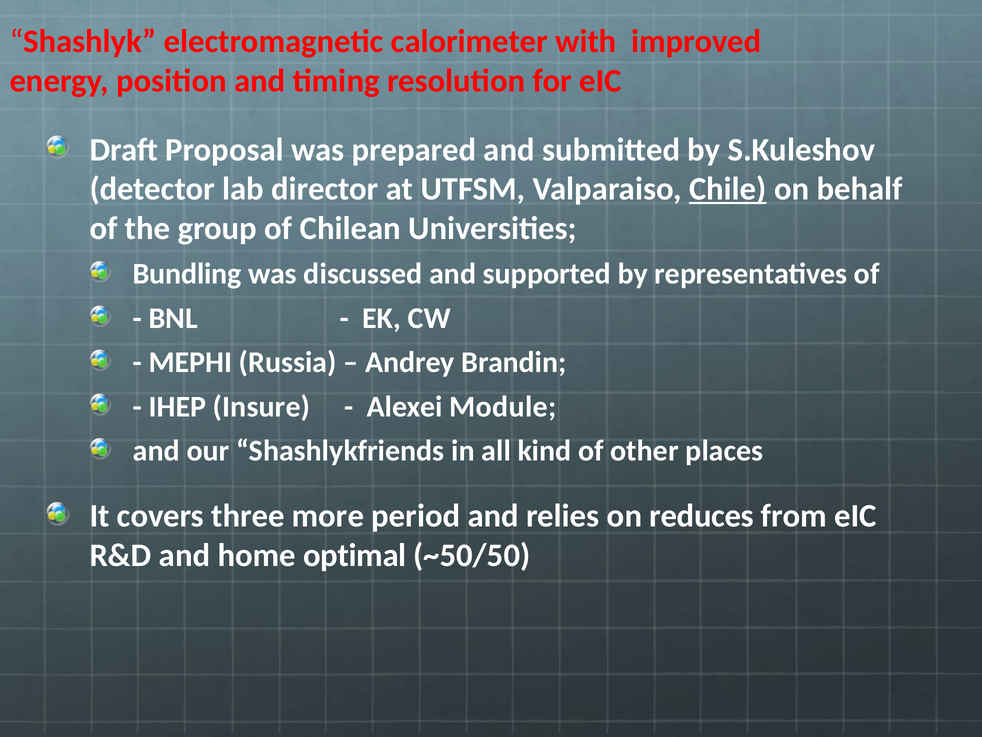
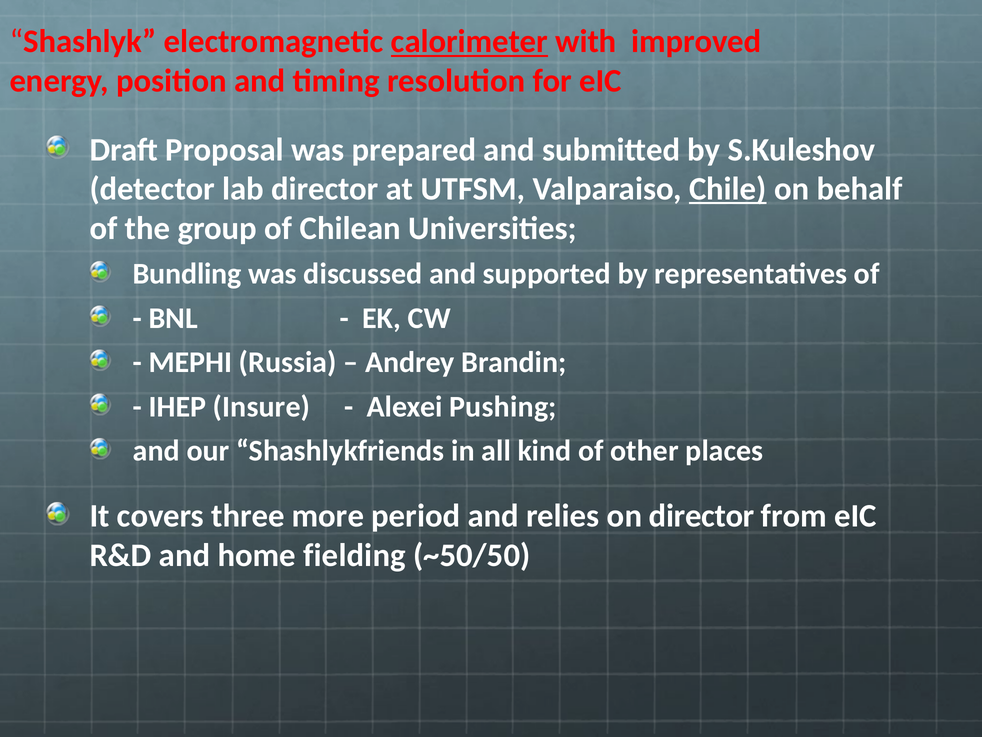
calorimeter underline: none -> present (469, 42)
Module: Module -> Pushing (503, 406)
on reduces: reduces -> director (702, 516)
optimal: optimal -> fielding (355, 555)
